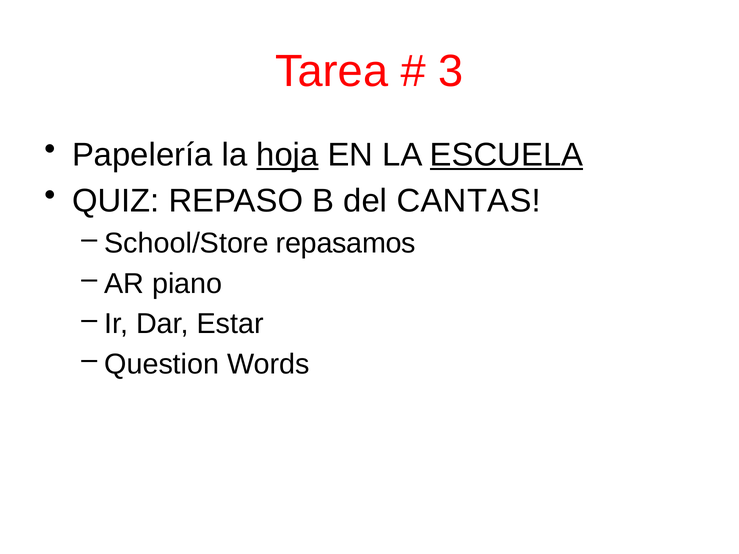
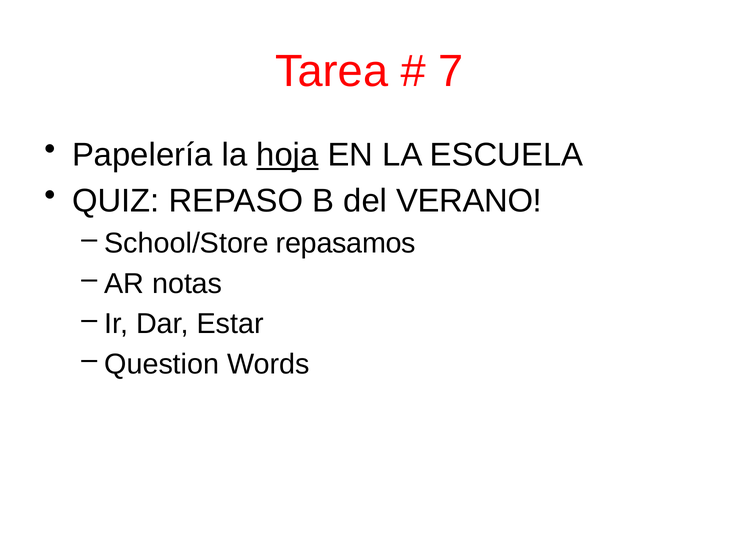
3: 3 -> 7 (451, 72)
ESCUELA underline: present -> none (507, 155)
CANTAS: CANTAS -> VERANO (469, 201)
piano: piano -> notas (187, 284)
